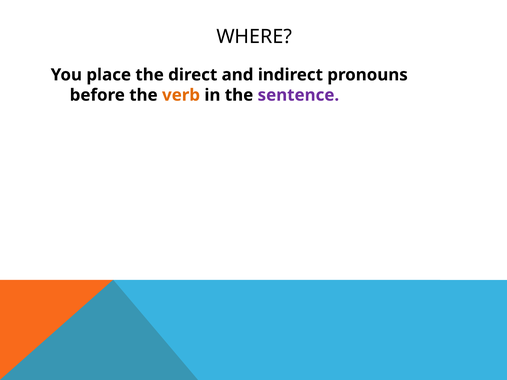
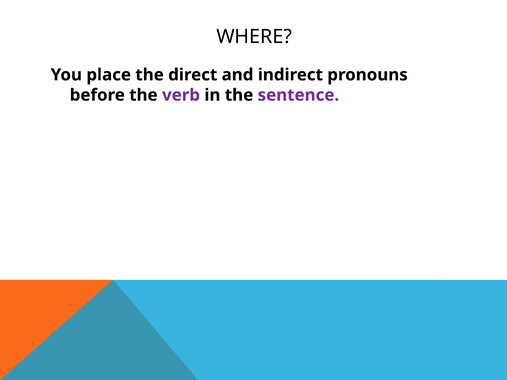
verb colour: orange -> purple (181, 95)
